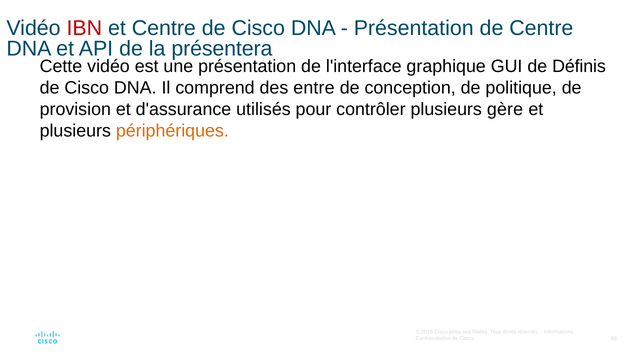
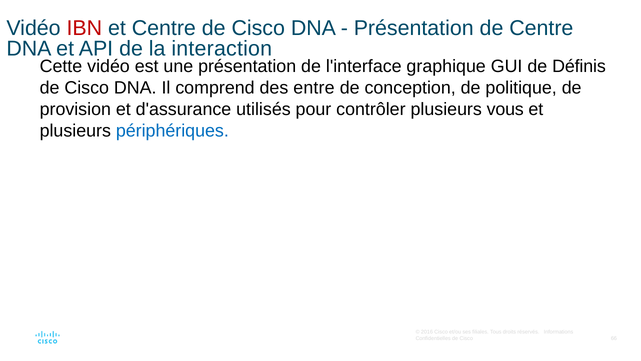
présentera: présentera -> interaction (222, 49)
gère: gère -> vous (505, 109)
périphériques colour: orange -> blue (172, 131)
